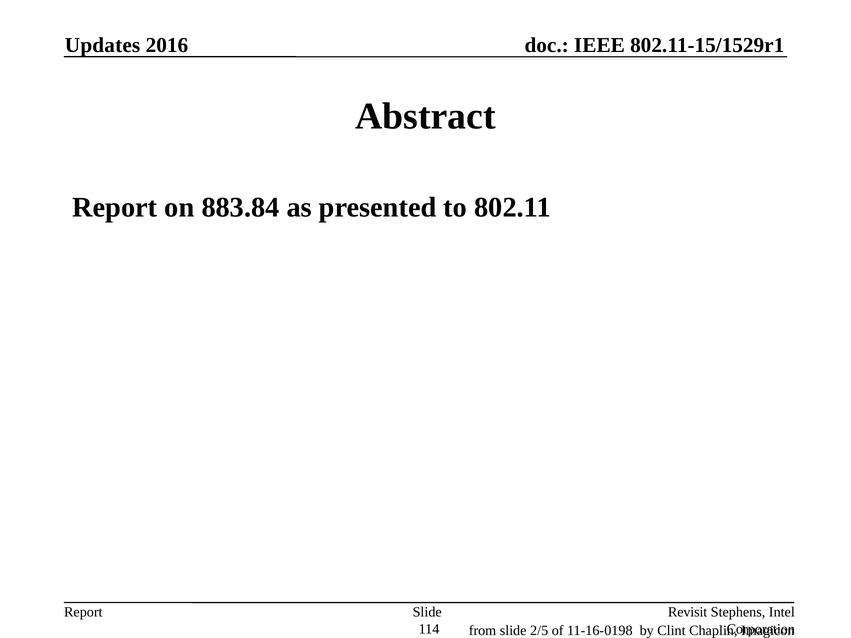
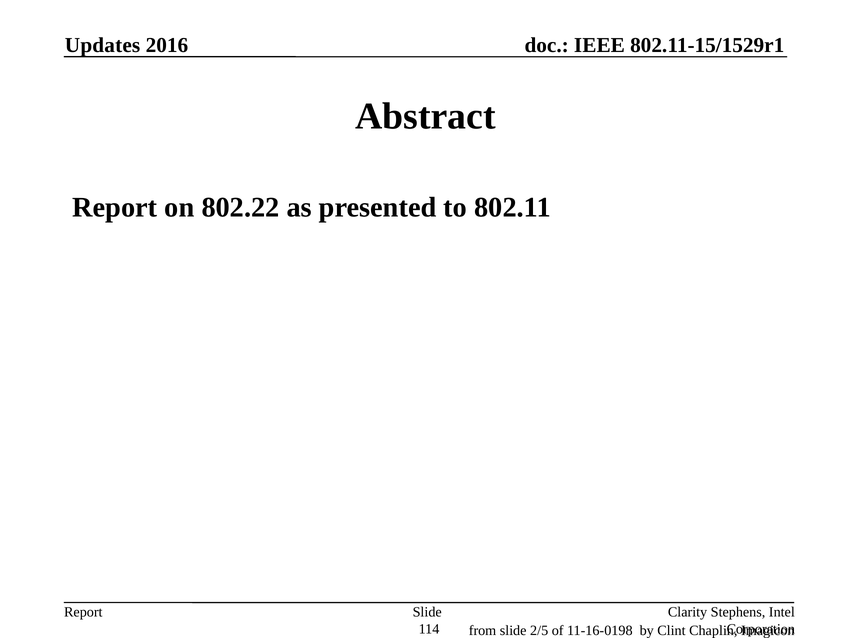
883.84: 883.84 -> 802.22 (241, 208)
Revisit: Revisit -> Clarity (688, 612)
